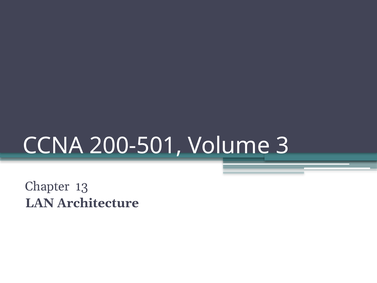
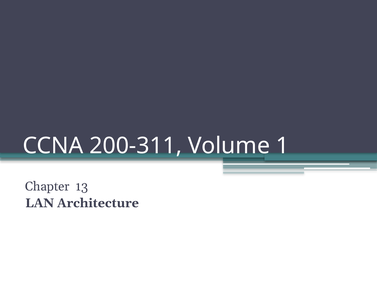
200-501: 200-501 -> 200-311 (136, 146)
3: 3 -> 1 (283, 146)
